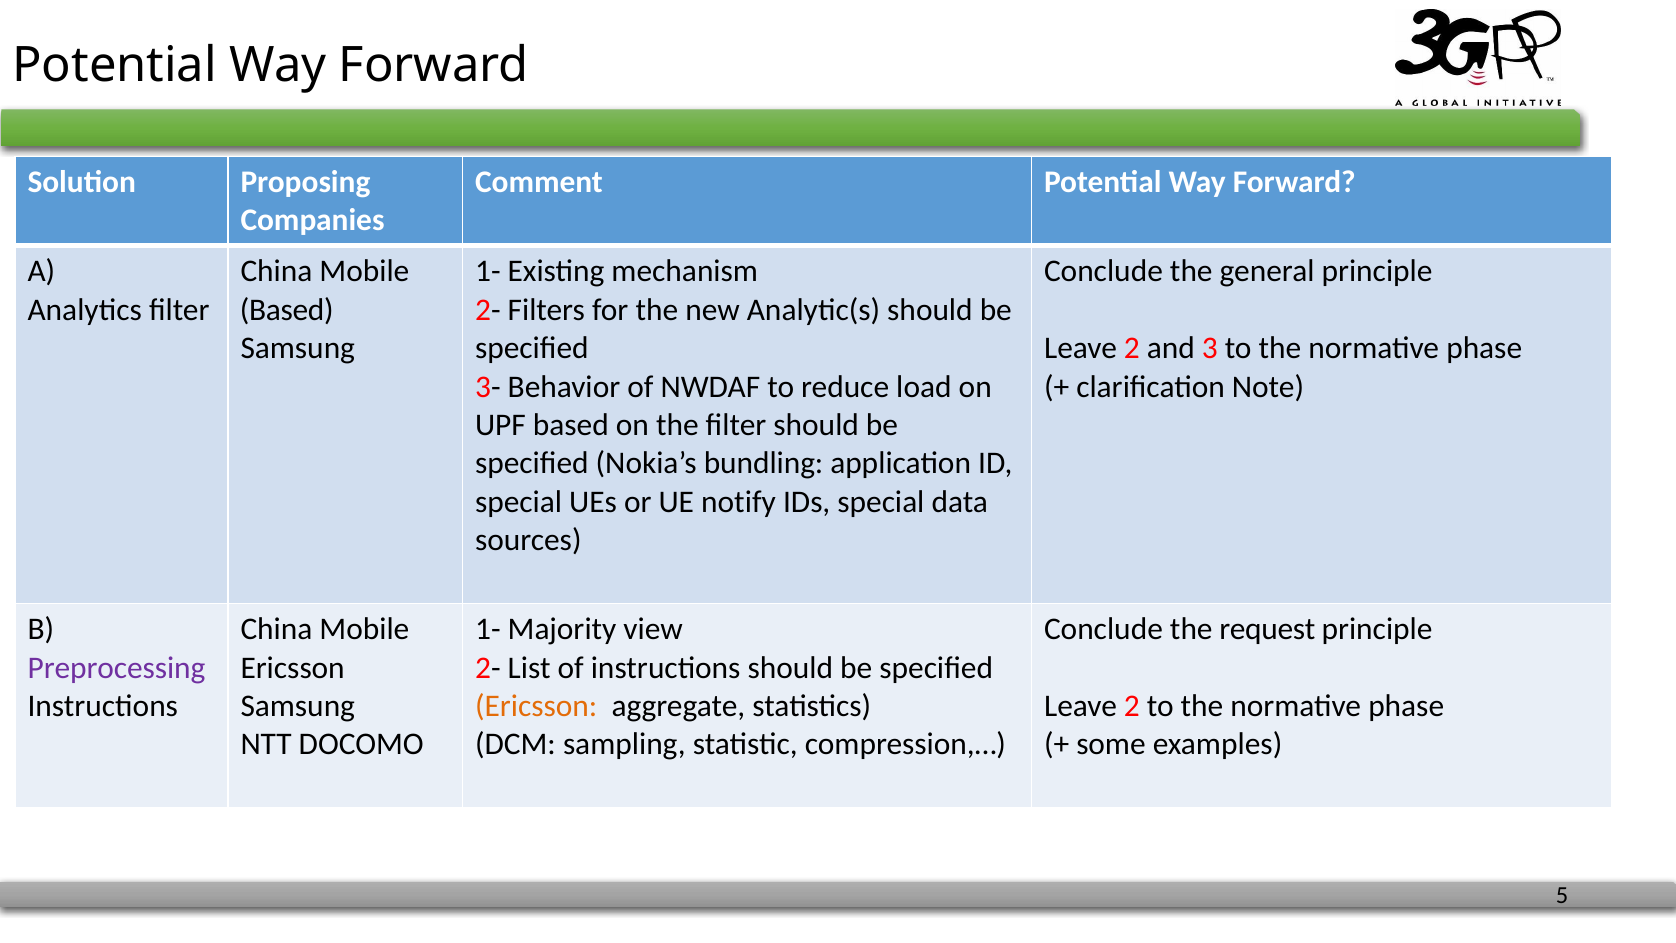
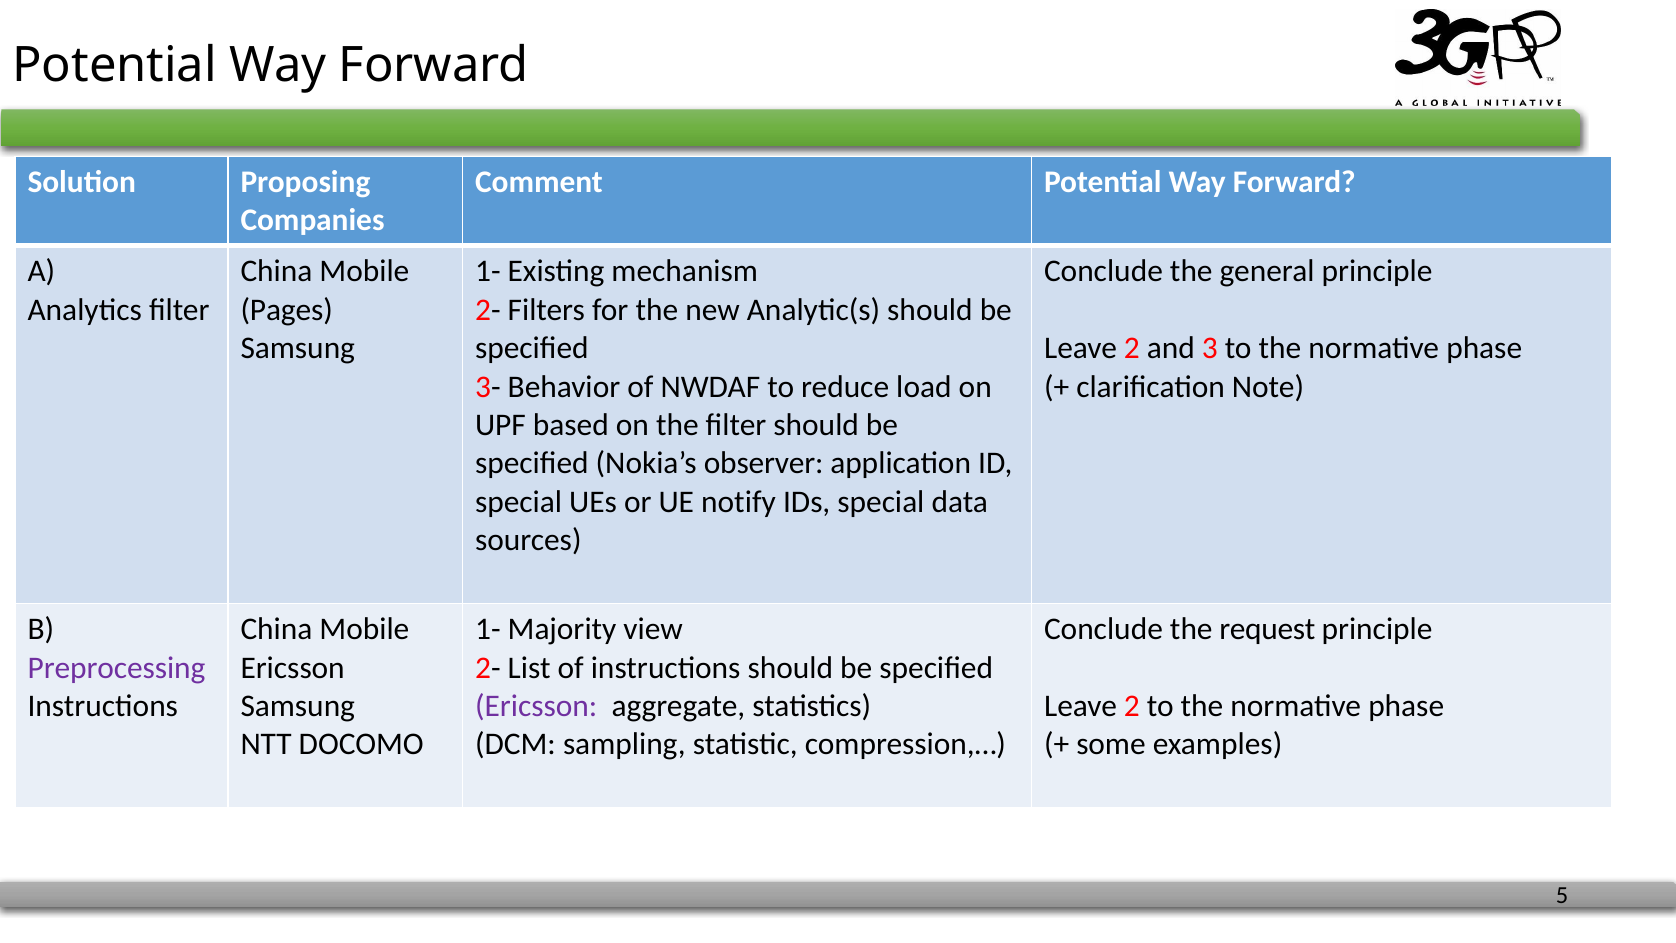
Based: Based -> Pages (287, 310)
bundling: bundling -> observer (764, 463)
Ericsson colour: orange -> purple (536, 706)
